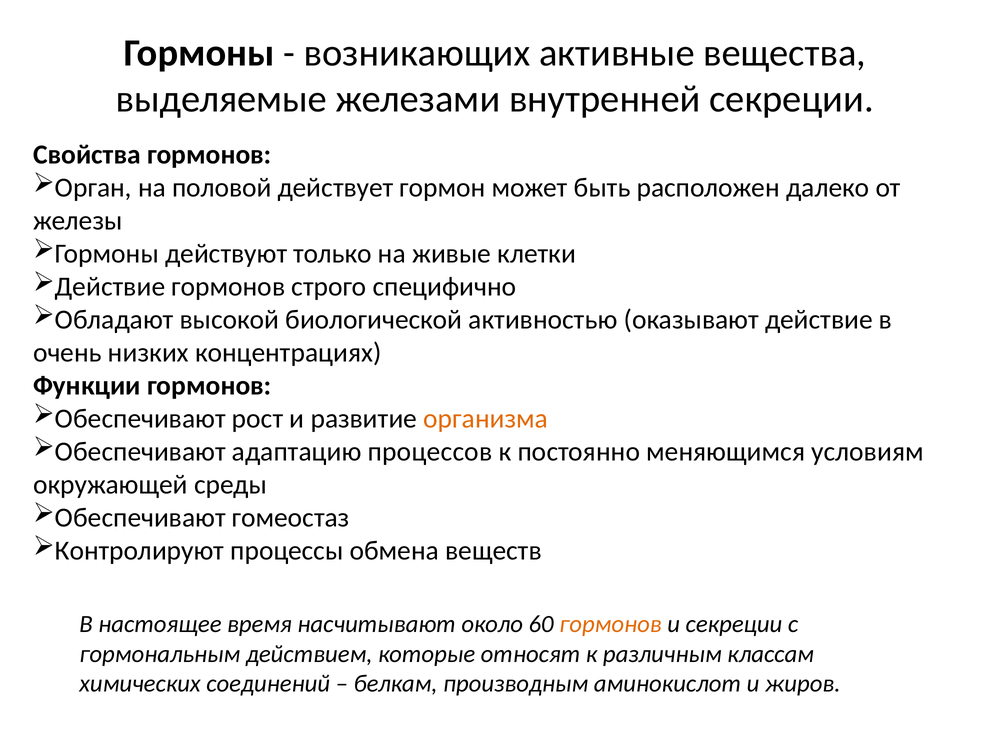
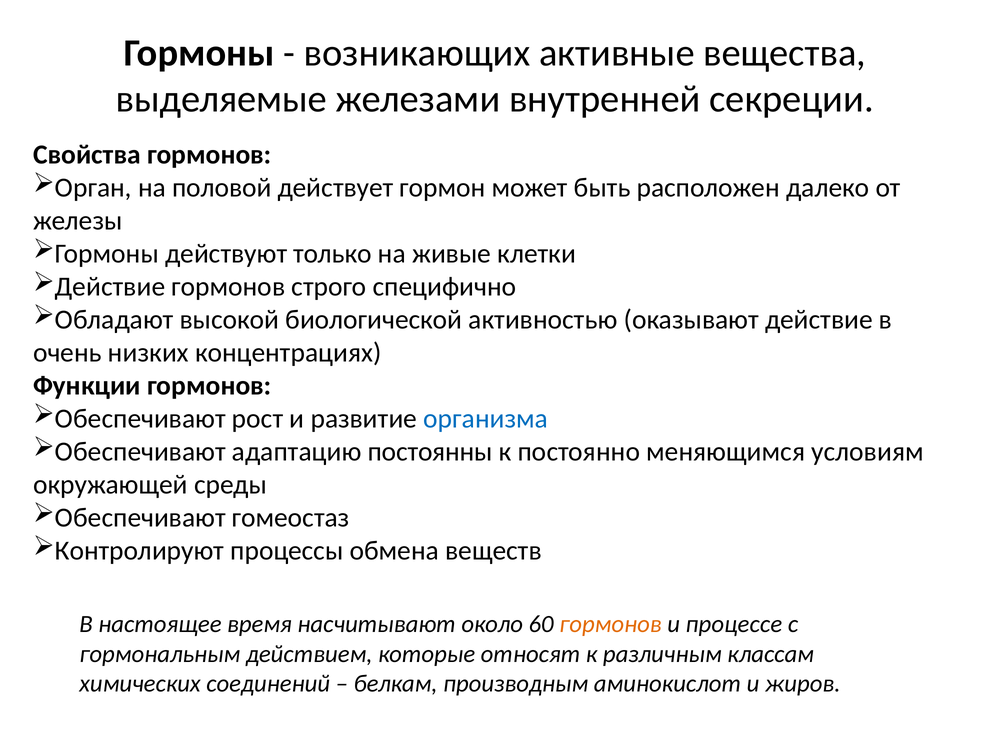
организма colour: orange -> blue (486, 419)
процессов: процессов -> постоянны (430, 452)
и секреции: секреции -> процессе (734, 625)
